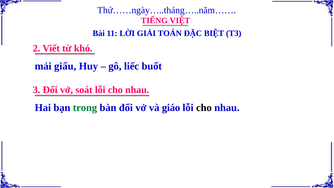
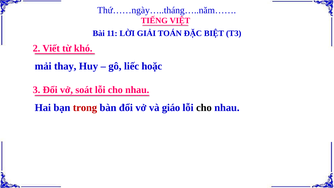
giấu: giấu -> thay (65, 66)
buốt: buốt -> hoặc (152, 66)
trong colour: green -> red (85, 108)
